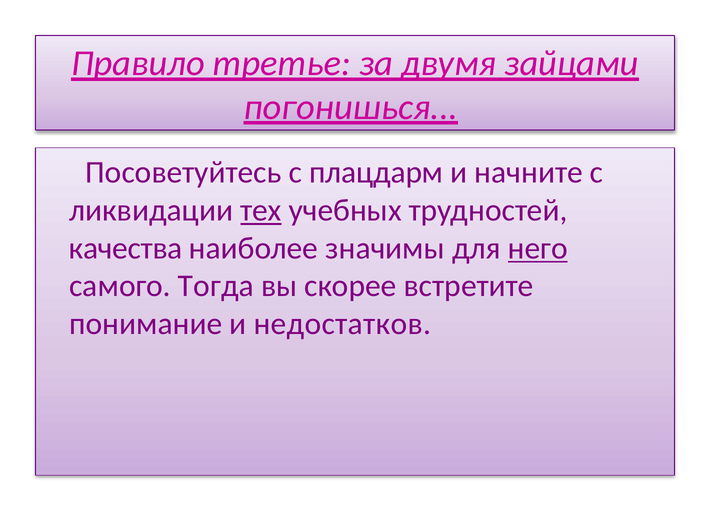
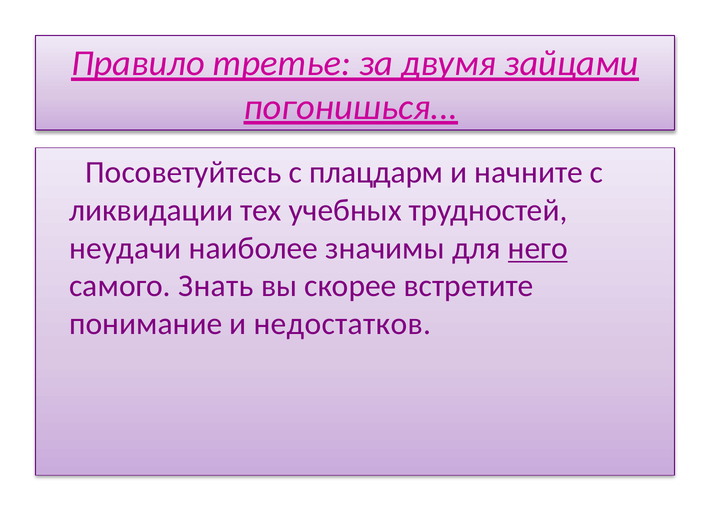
тех underline: present -> none (261, 210)
качества: качества -> неудачи (125, 248)
Тогда: Тогда -> Знать (216, 286)
